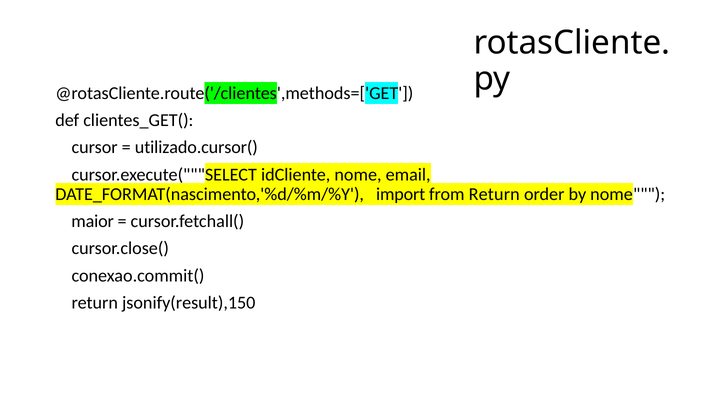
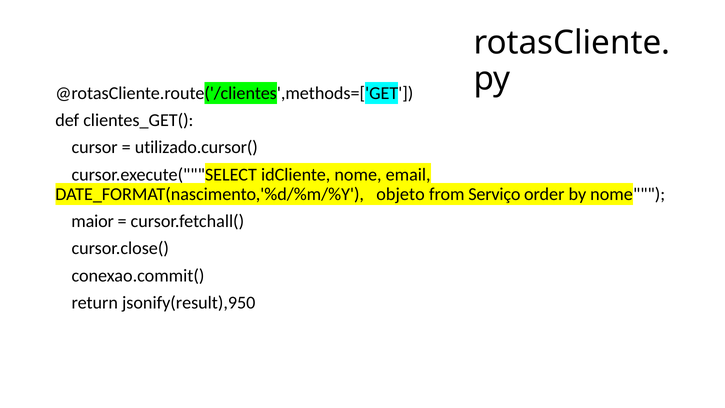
import: import -> objeto (401, 194)
from Return: Return -> Serviço (494, 194)
jsonify(result),150: jsonify(result),150 -> jsonify(result),950 (189, 303)
